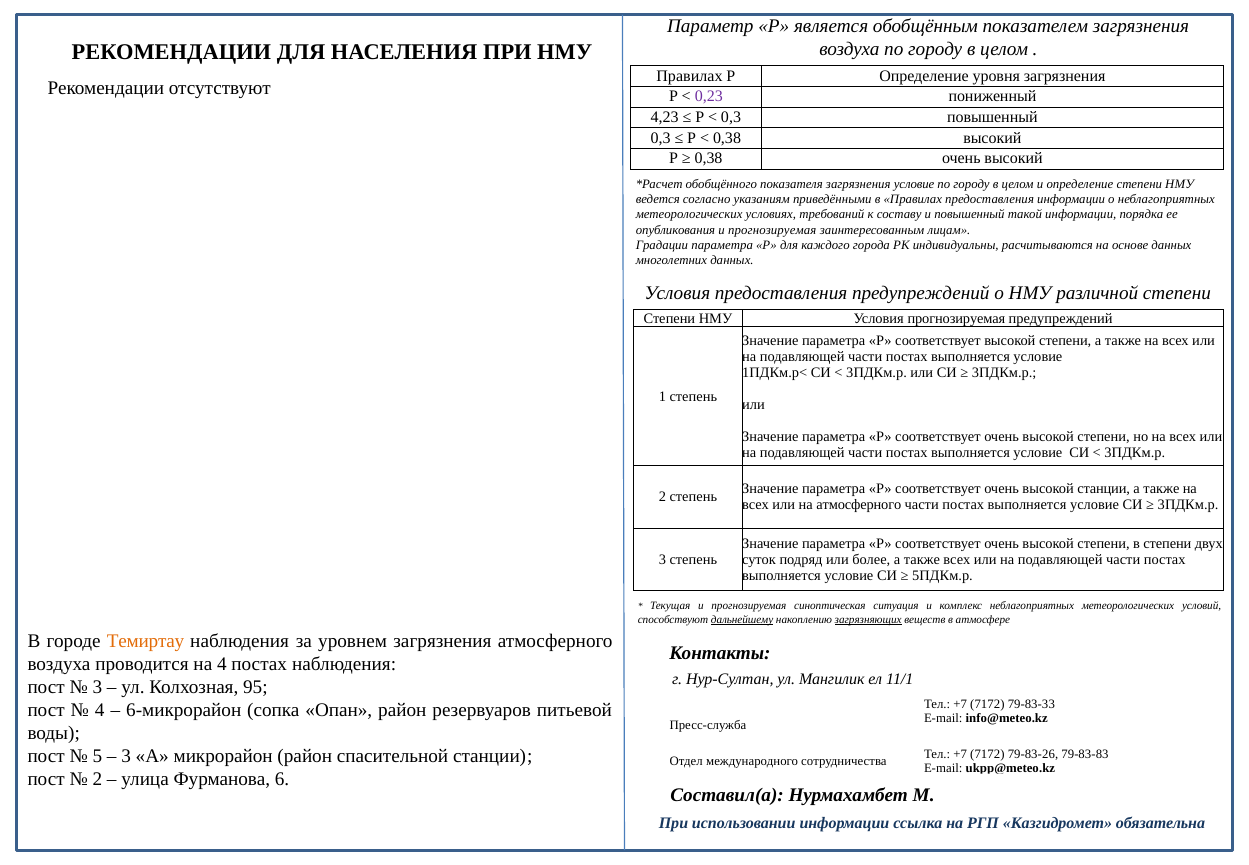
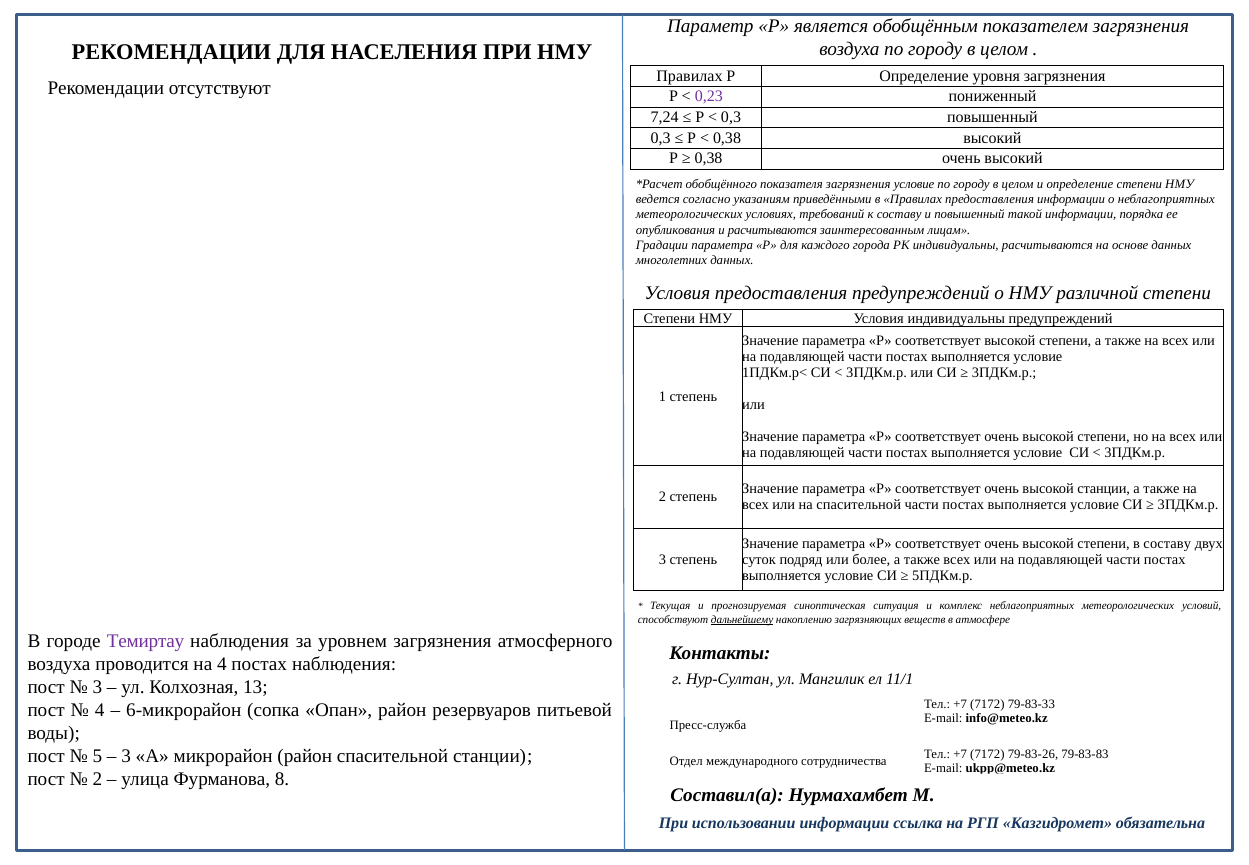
4,23: 4,23 -> 7,24 (665, 117)
опубликования и прогнозируемая: прогнозируемая -> расчитываются (772, 230)
Условия прогнозируемая: прогнозируемая -> индивидуальны (956, 318)
на атмосферного: атмосферного -> спасительной (859, 505)
в степени: степени -> составу (1167, 543)
загрязняющих underline: present -> none (868, 619)
Темиртау colour: orange -> purple (146, 641)
95: 95 -> 13 (255, 687)
6: 6 -> 8 (282, 779)
